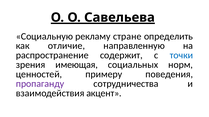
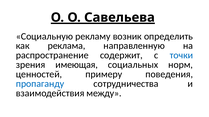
стране: стране -> возник (127, 36)
отличие: отличие -> реклама (67, 46)
пропаганду colour: purple -> blue (40, 84)
акцент: акцент -> между (104, 94)
